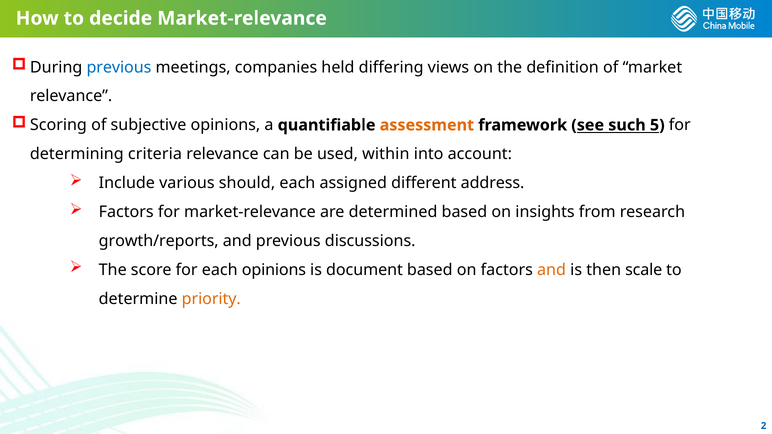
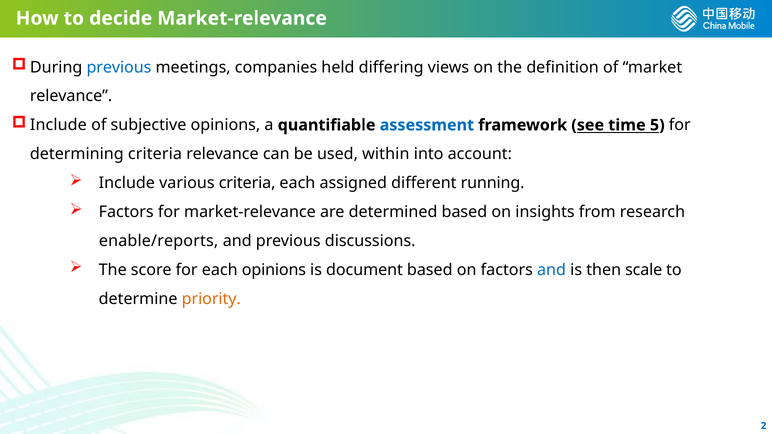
Scoring: Scoring -> Include (58, 125)
assessment colour: orange -> blue (427, 125)
such: such -> time (627, 125)
various should: should -> criteria (247, 183)
address: address -> running (493, 183)
growth/reports: growth/reports -> enable/reports (159, 241)
and colour: orange -> blue (552, 270)
